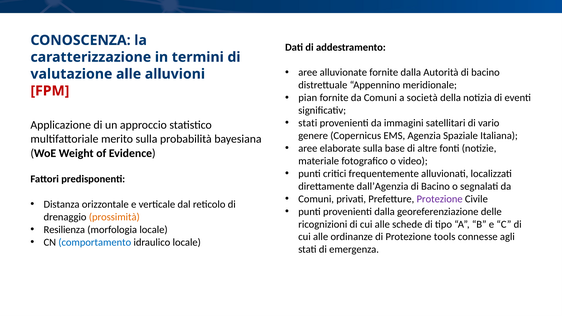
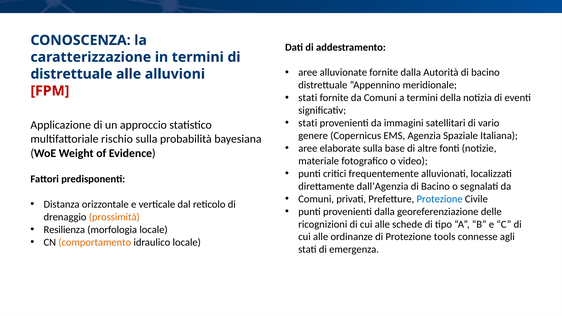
valutazione: valutazione -> distrettuale (71, 74)
pian: pian -> stati (308, 98)
a società: società -> termini (422, 98)
merito: merito -> rischio (117, 139)
Protezione colour: purple -> blue (440, 199)
comportamento colour: blue -> orange (95, 242)
